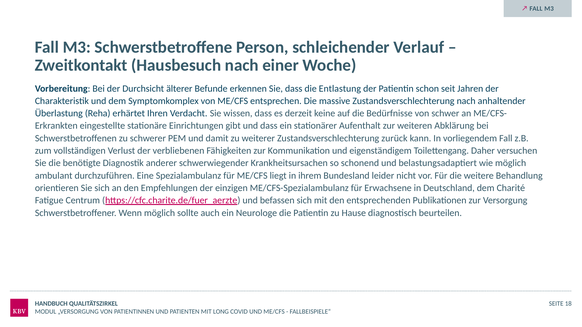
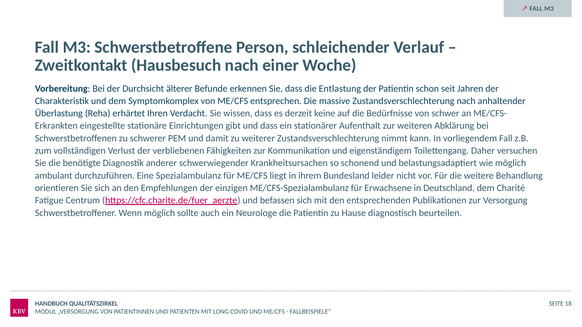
zurück: zurück -> nimmt (394, 138)
